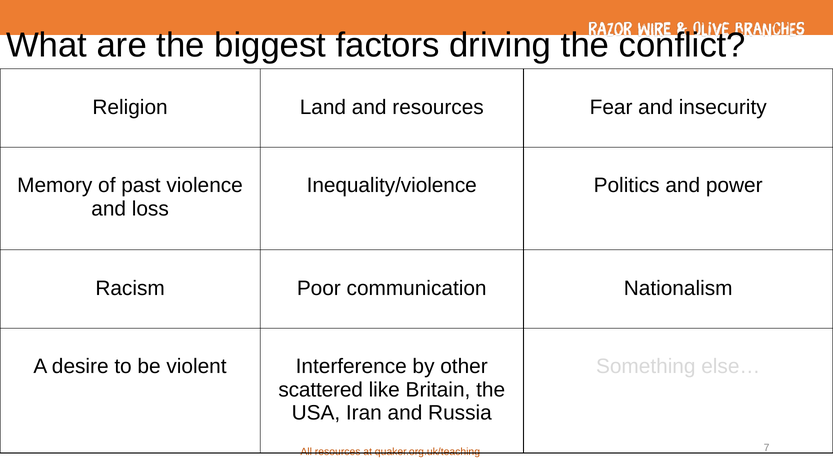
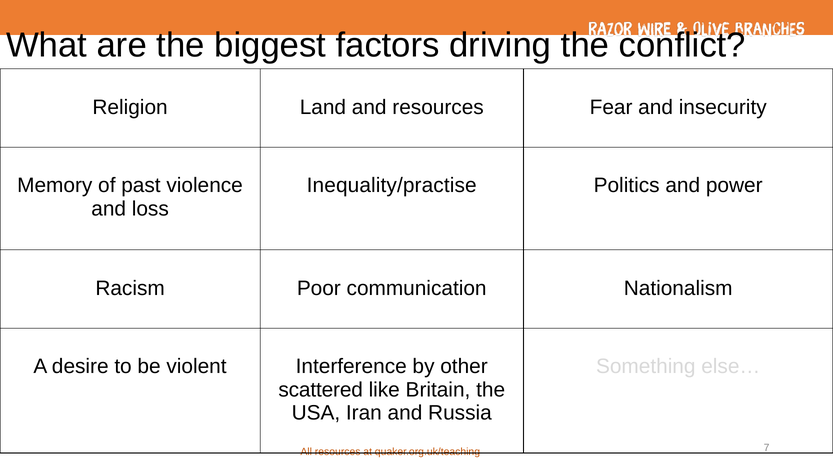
Inequality/violence: Inequality/violence -> Inequality/practise (392, 185)
